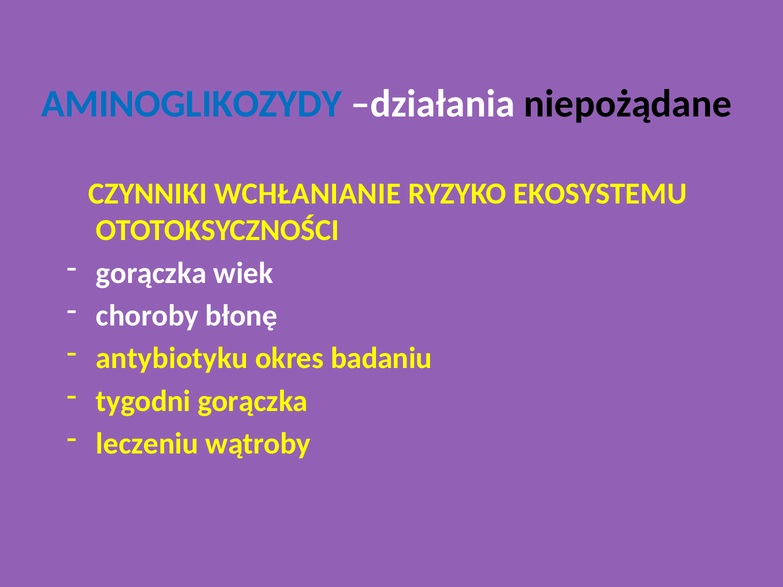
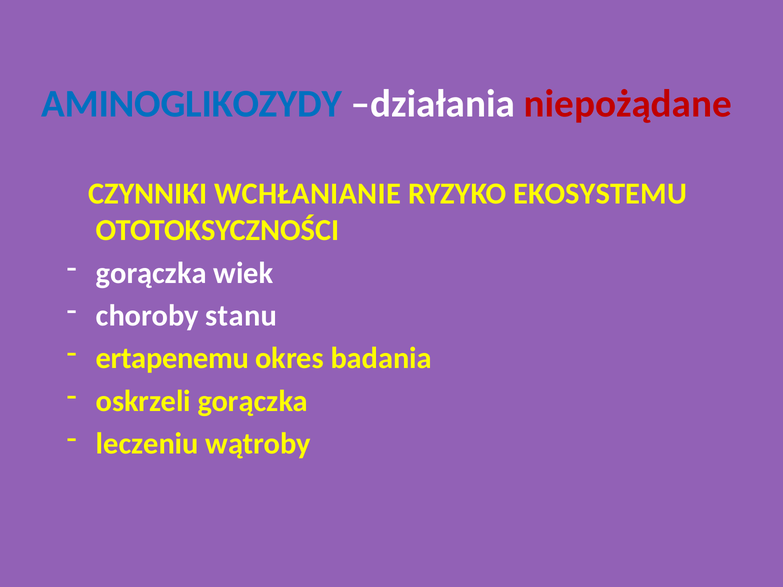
niepożądane colour: black -> red (628, 104)
błonę: błonę -> stanu (241, 316)
antybiotyku: antybiotyku -> ertapenemu (172, 359)
badaniu: badaniu -> badania (381, 359)
tygodni: tygodni -> oskrzeli (143, 401)
